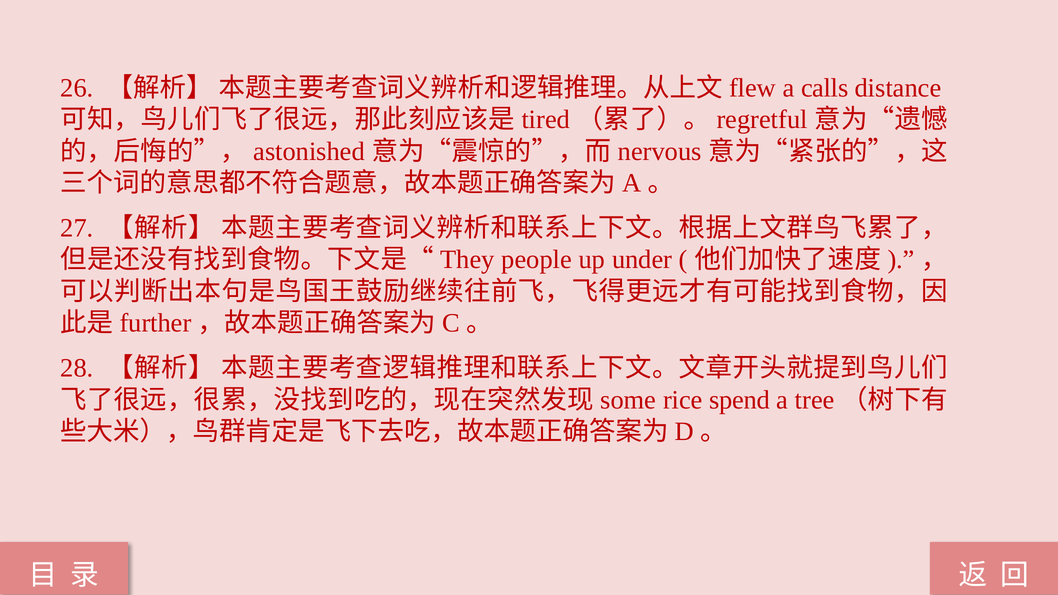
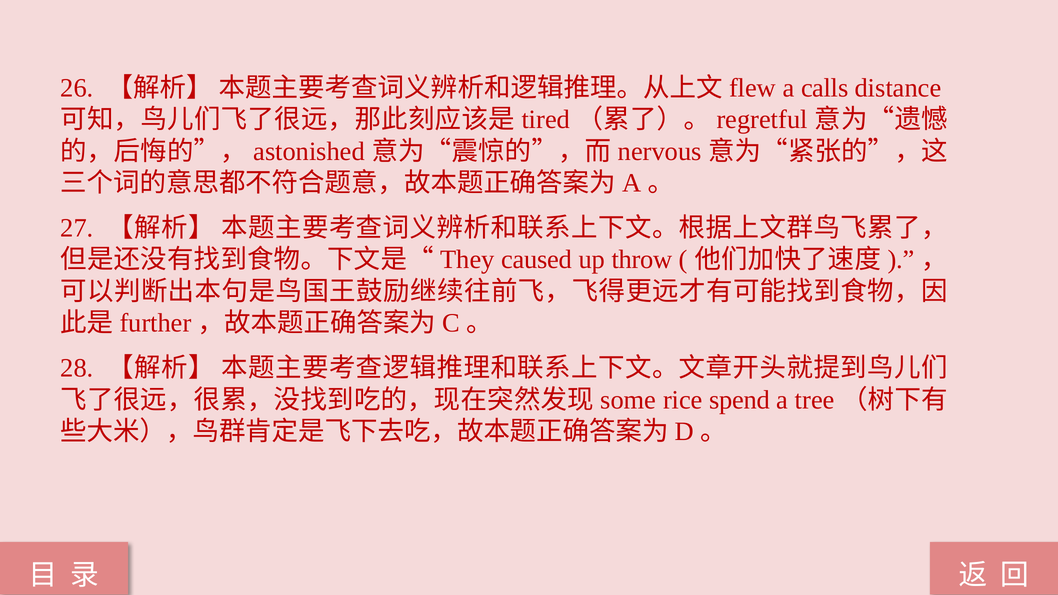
people: people -> caused (537, 260)
under: under -> throw (642, 260)
